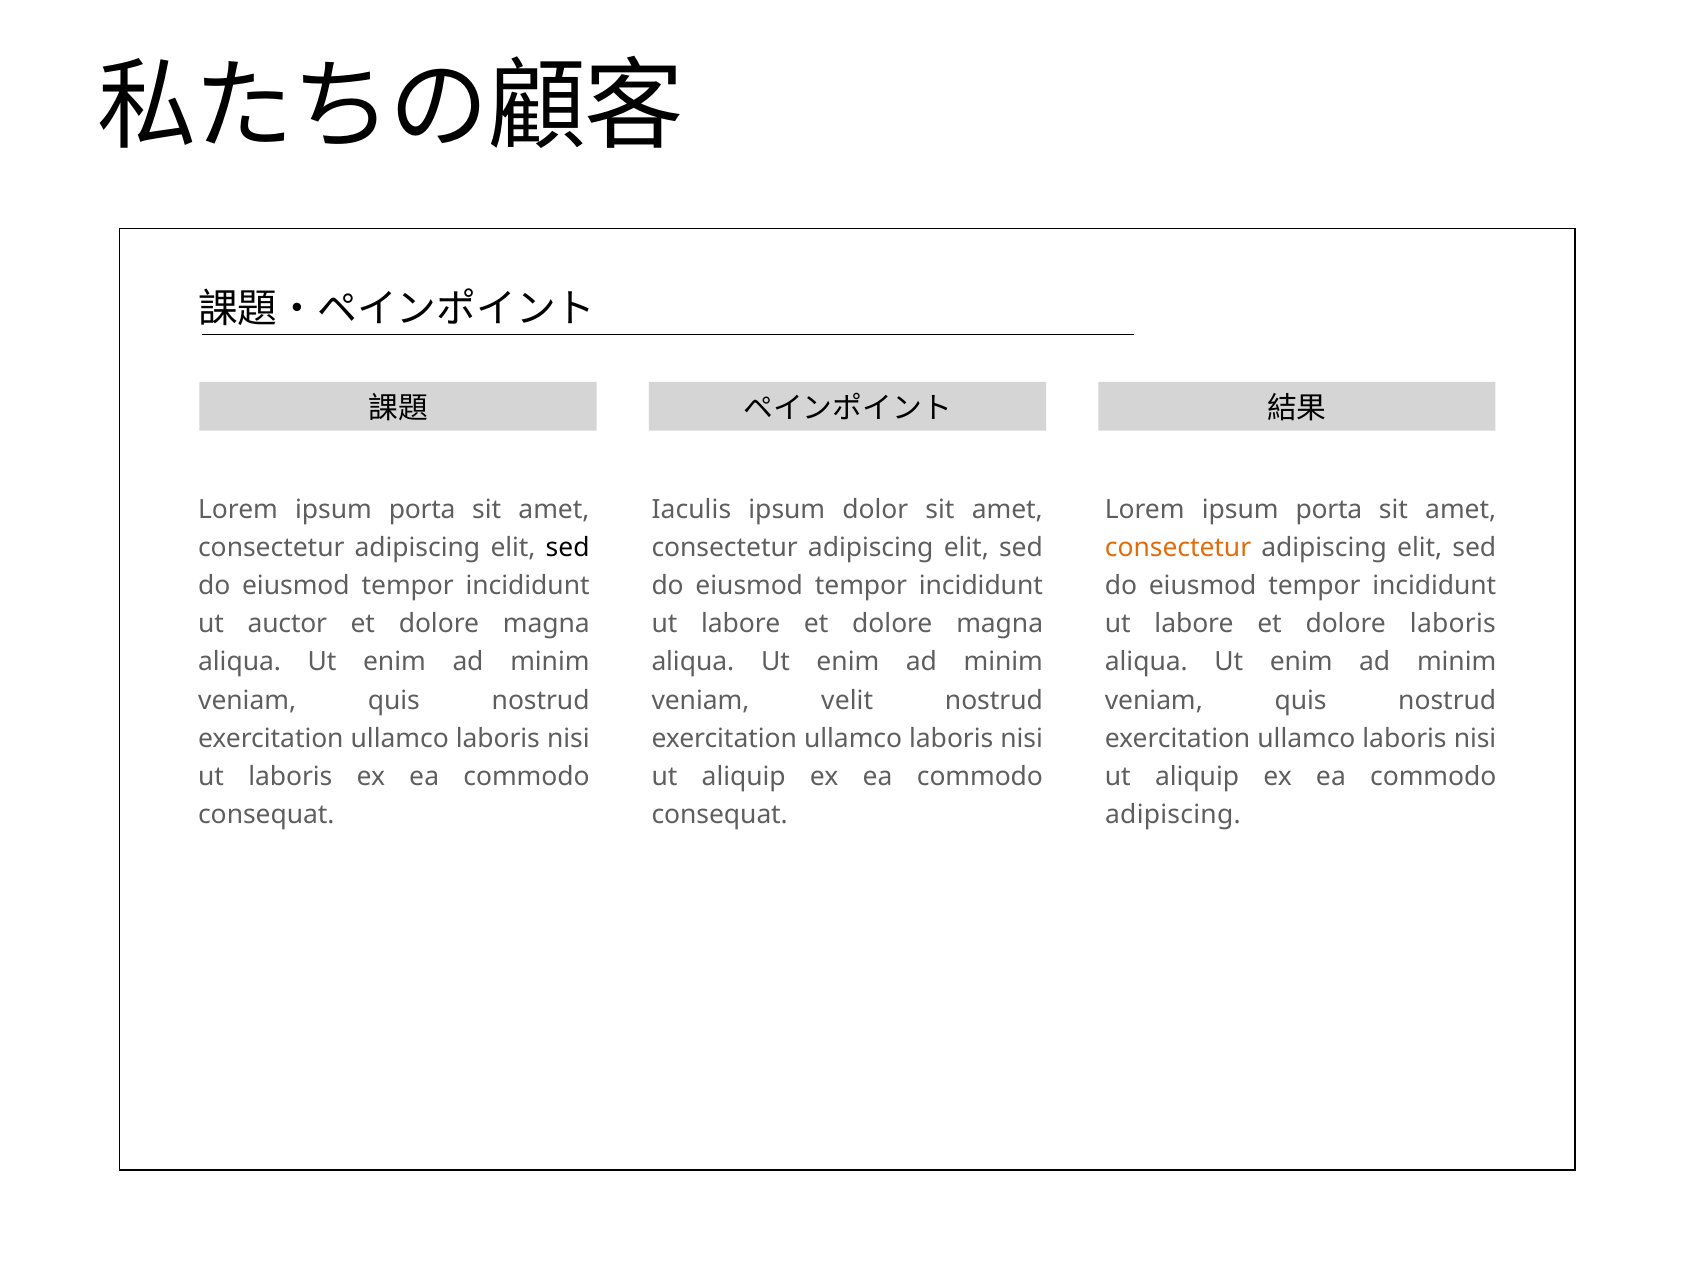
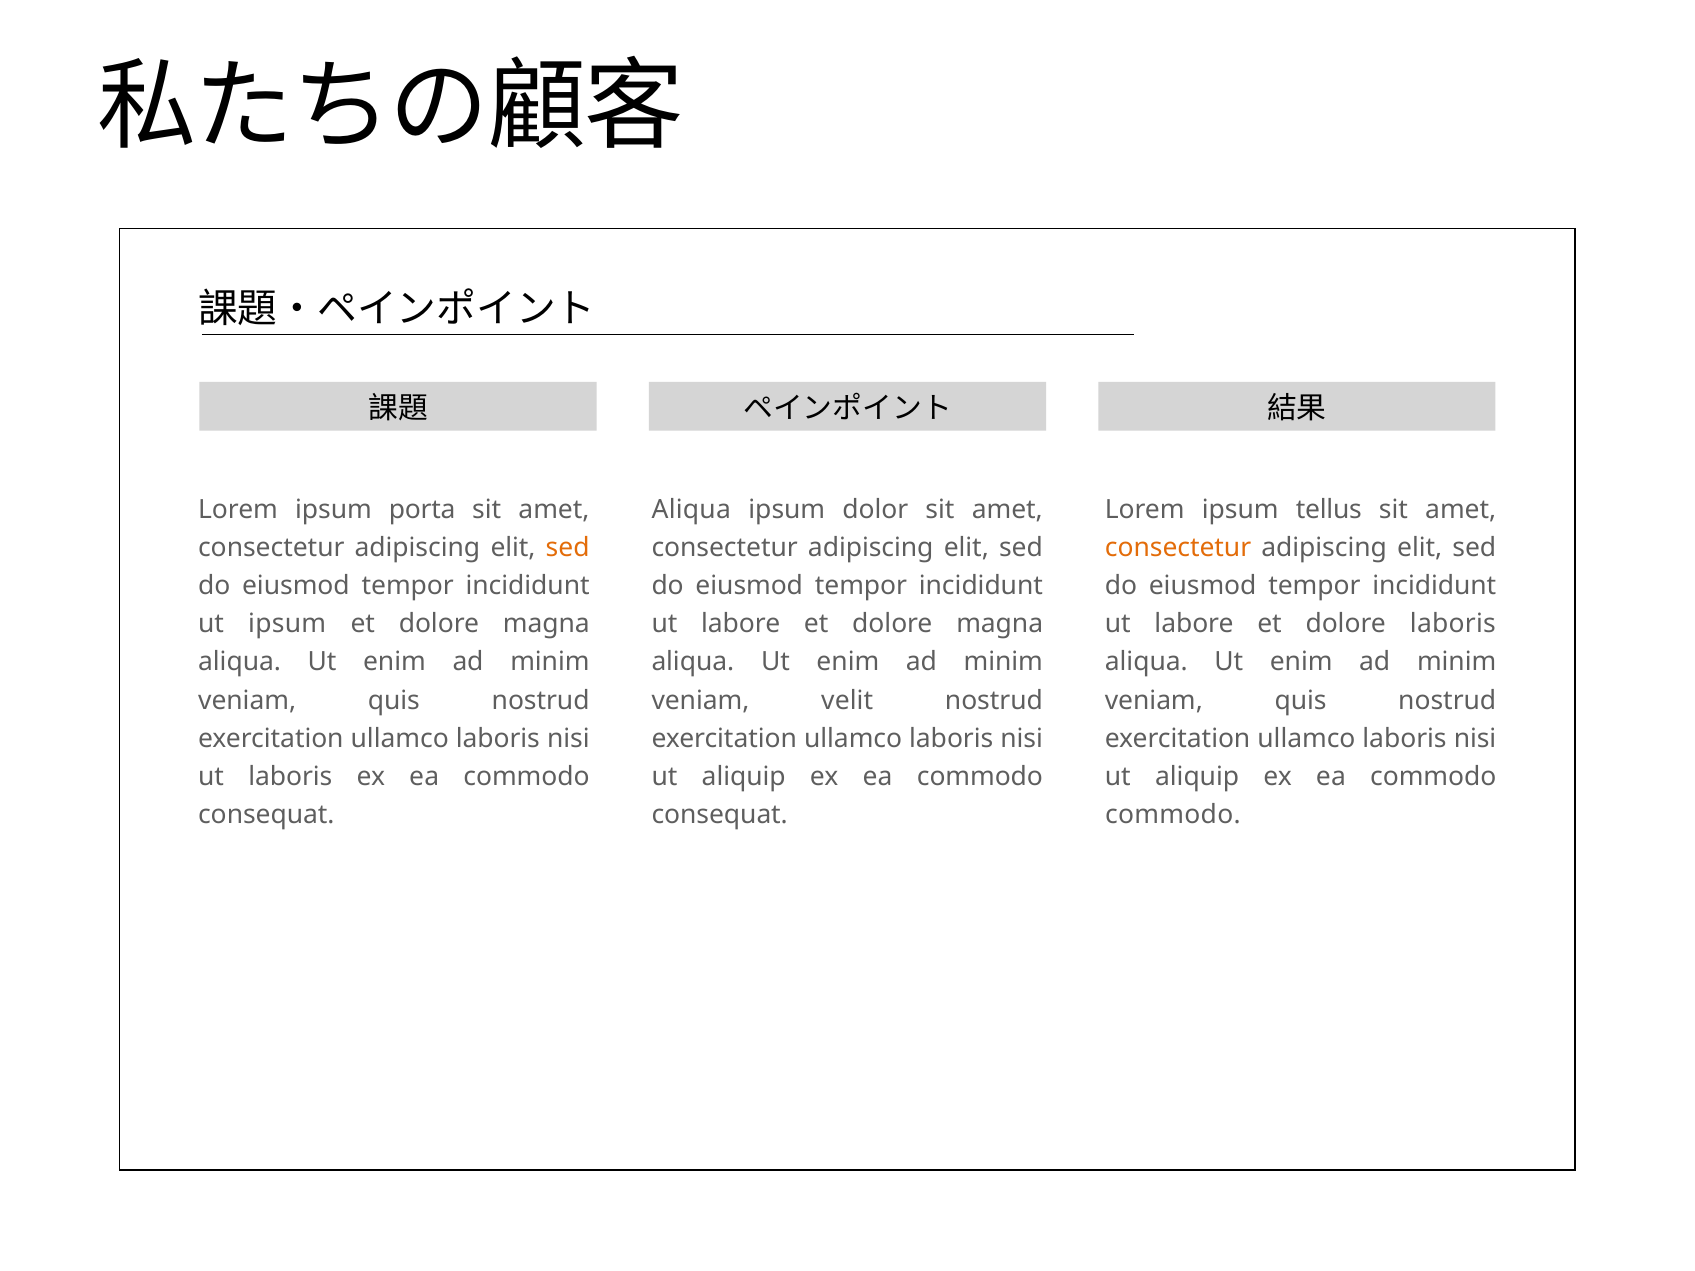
Iaculis: Iaculis -> Aliqua (691, 510)
porta: porta -> tellus (1329, 510)
sed colour: black -> orange (568, 548)
ut auctor: auctor -> ipsum (287, 624)
adipiscing: adipiscing -> commodo (1173, 815)
